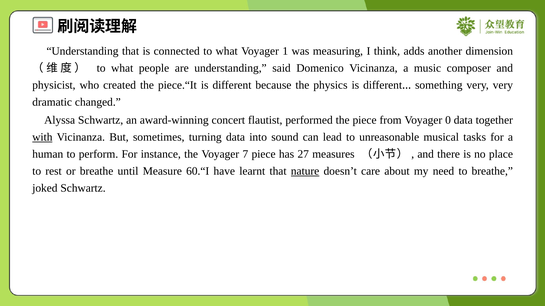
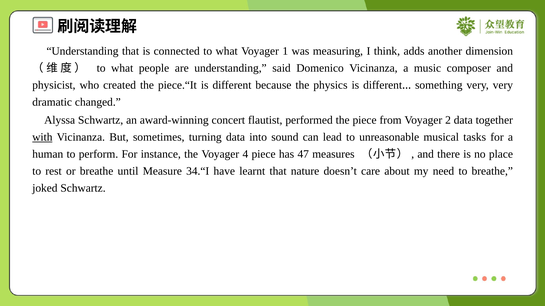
0: 0 -> 2 (448, 120)
7: 7 -> 4 (245, 154)
27: 27 -> 47 (303, 154)
60.“I: 60.“I -> 34.“I (198, 171)
nature underline: present -> none (305, 171)
